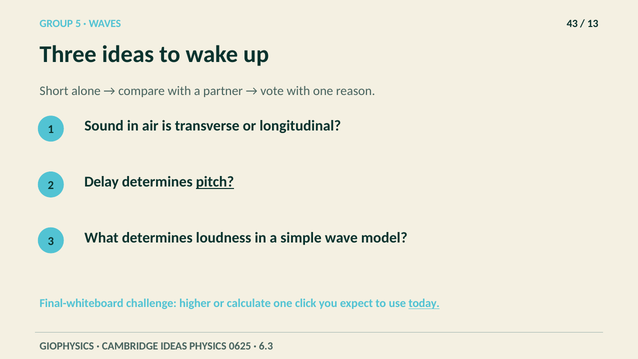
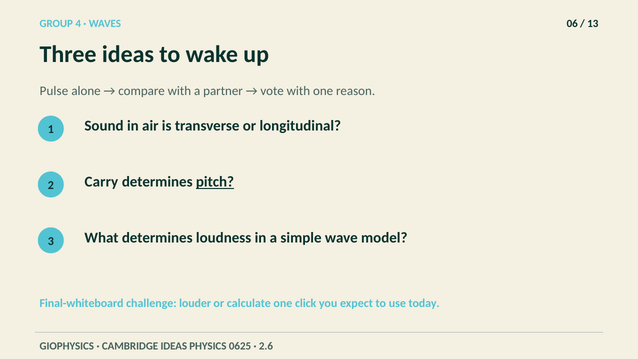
5: 5 -> 4 (78, 24)
43: 43 -> 06 (572, 24)
Short: Short -> Pulse (54, 91)
Delay: Delay -> Carry (101, 182)
higher: higher -> louder (195, 303)
today underline: present -> none (424, 303)
6.3: 6.3 -> 2.6 (266, 346)
